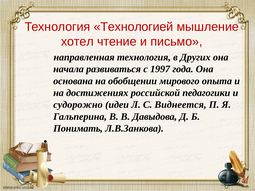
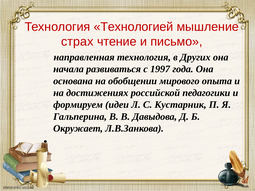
хотел: хотел -> страх (77, 42)
судорожно: судорожно -> формируем (78, 105)
Виднеется: Виднеется -> Кустарник (181, 105)
Понимать: Понимать -> Окружает (78, 129)
